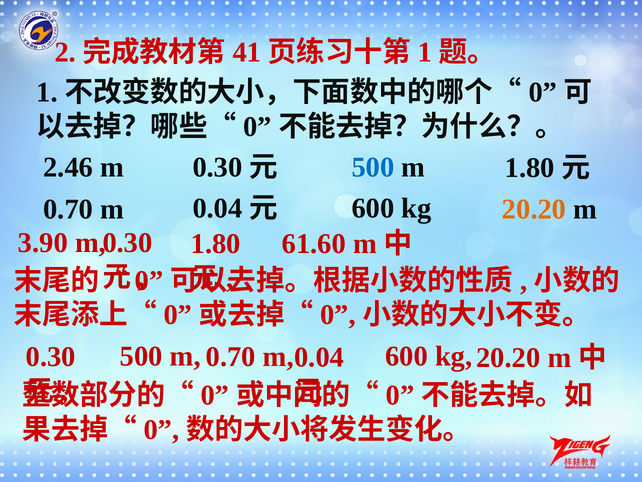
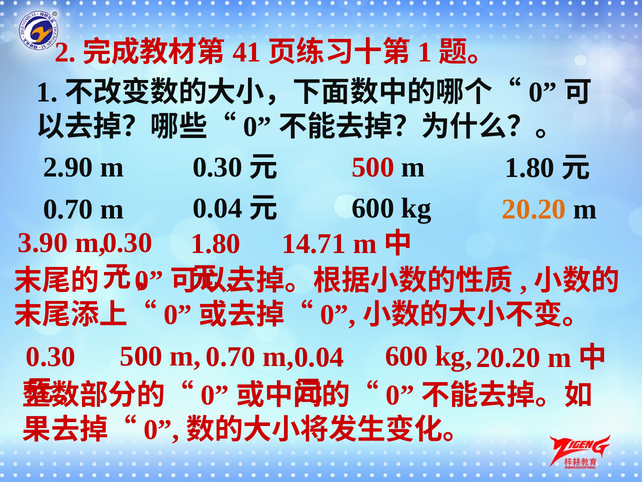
2.46: 2.46 -> 2.90 (68, 167)
500 colour: blue -> red (373, 167)
61.60: 61.60 -> 14.71 (314, 244)
